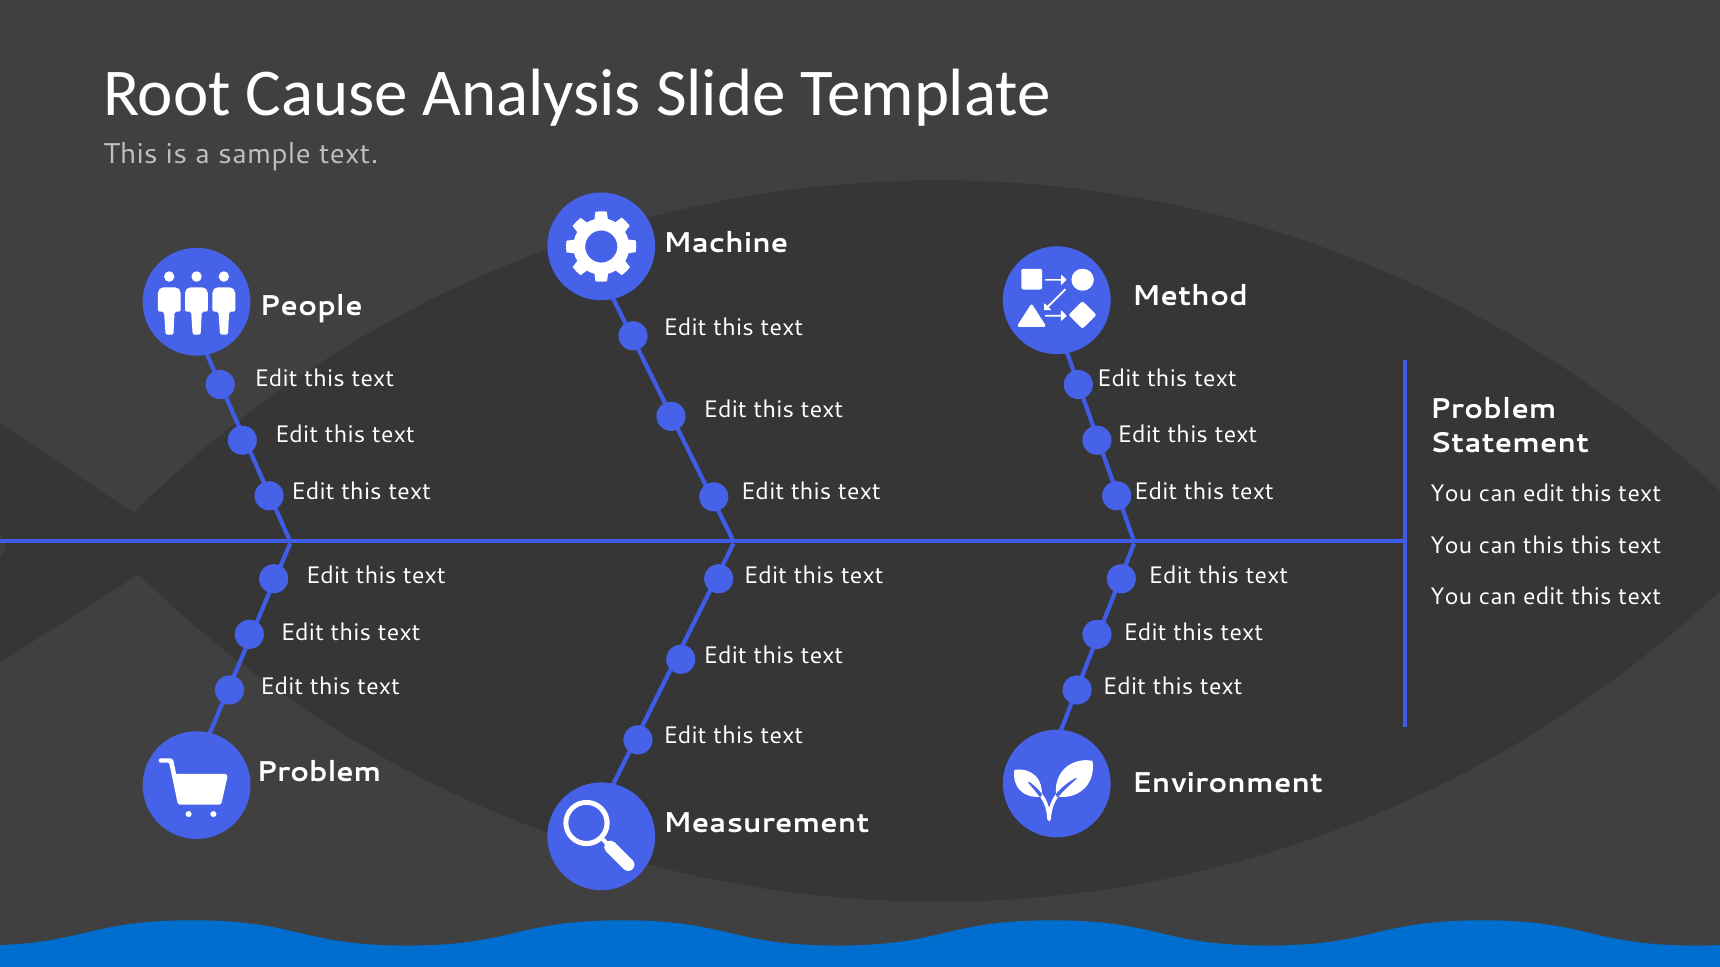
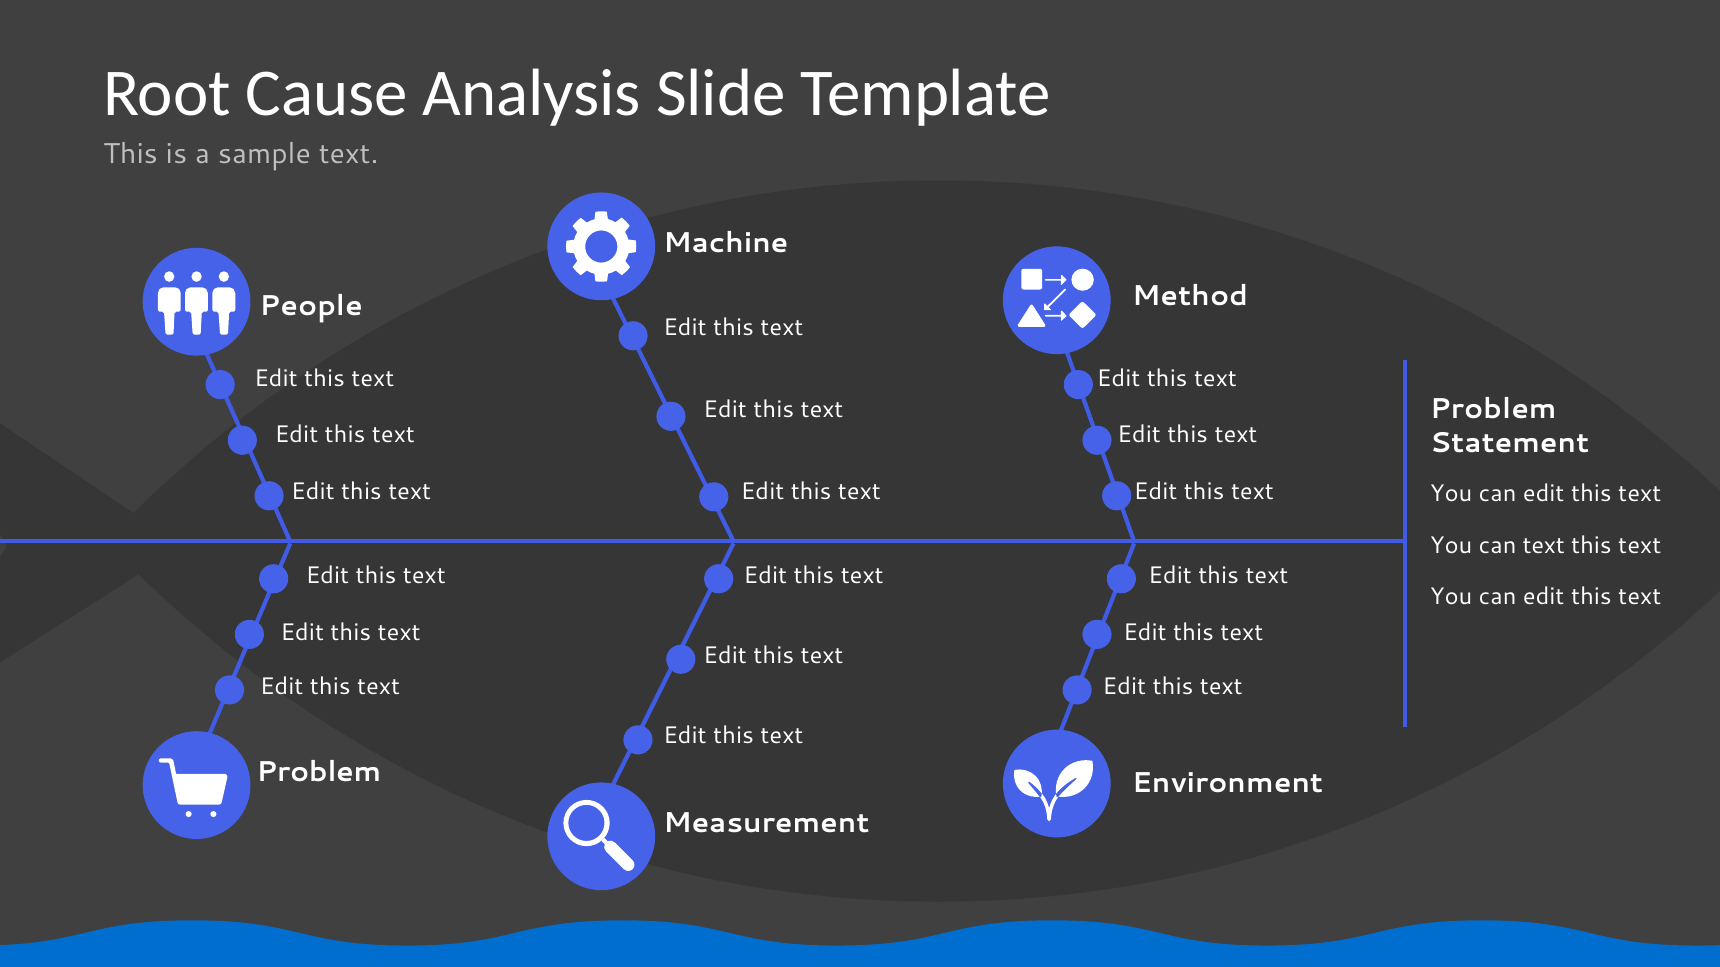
can this: this -> text (1544, 545)
